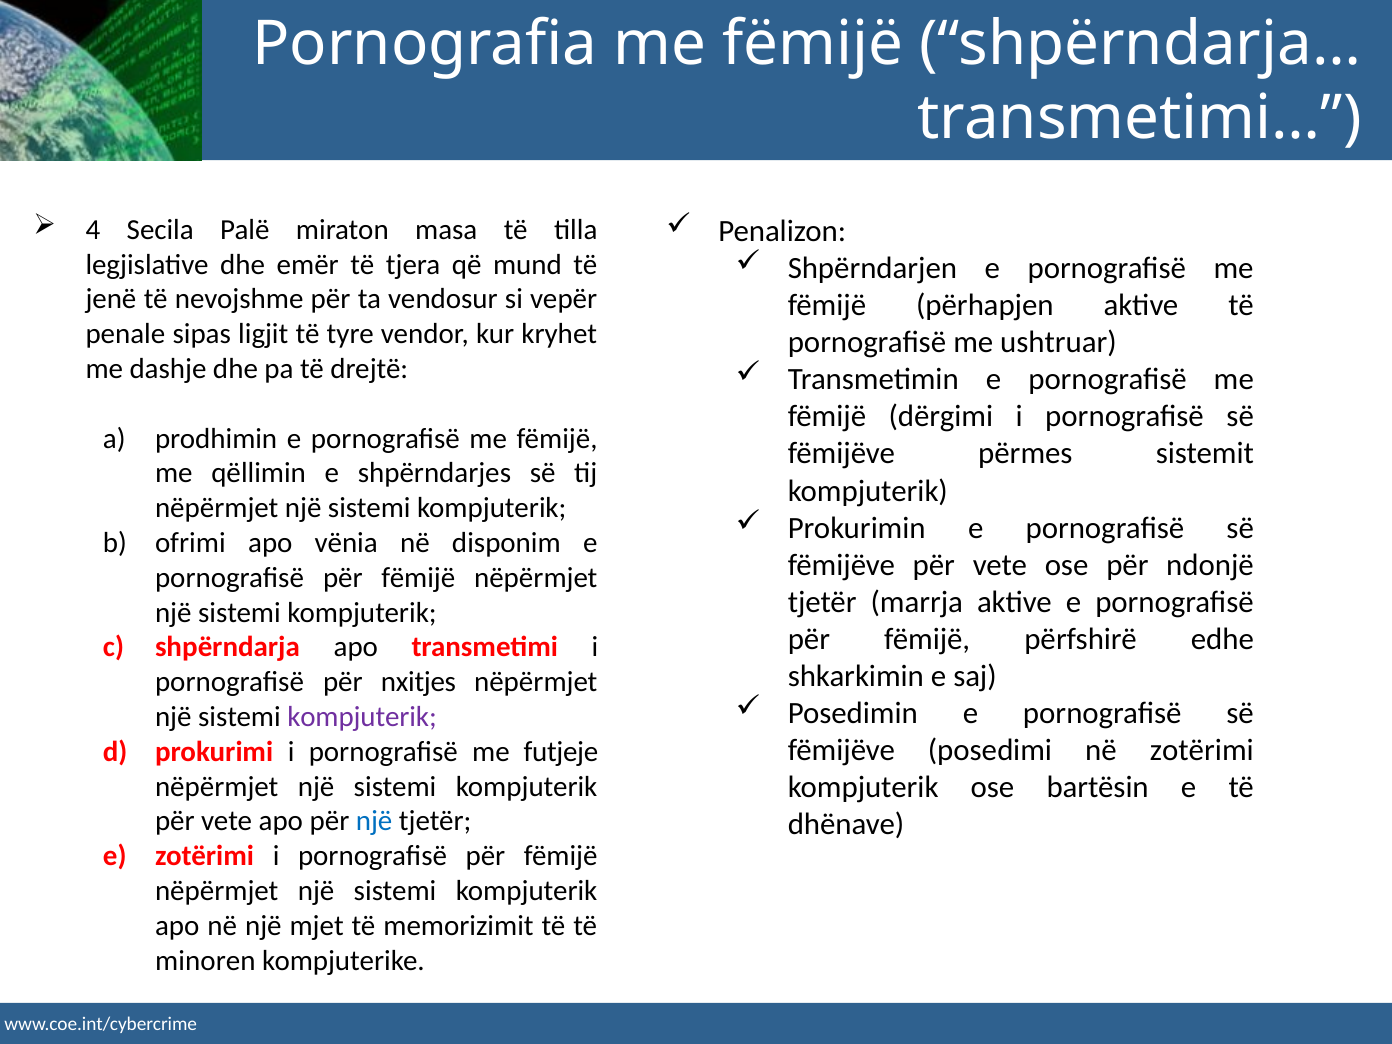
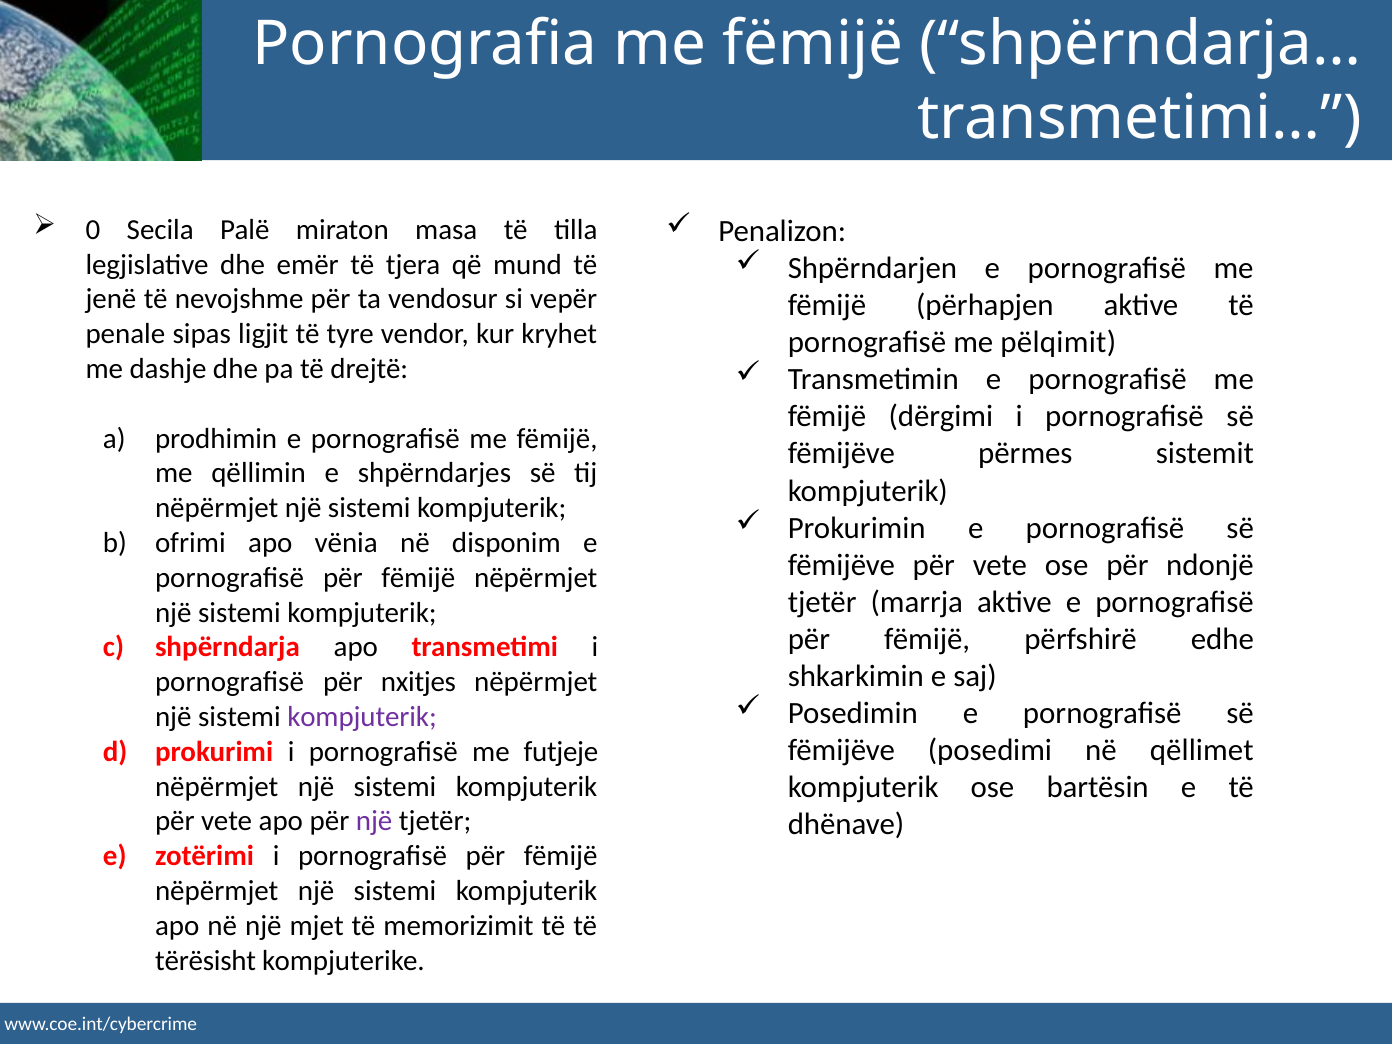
4: 4 -> 0 (93, 230)
ushtruar: ushtruar -> pëlqimit (1058, 342)
në zotërimi: zotërimi -> qëllimet (1202, 751)
një colour: blue -> purple (374, 821)
minoren: minoren -> tërësisht (206, 961)
